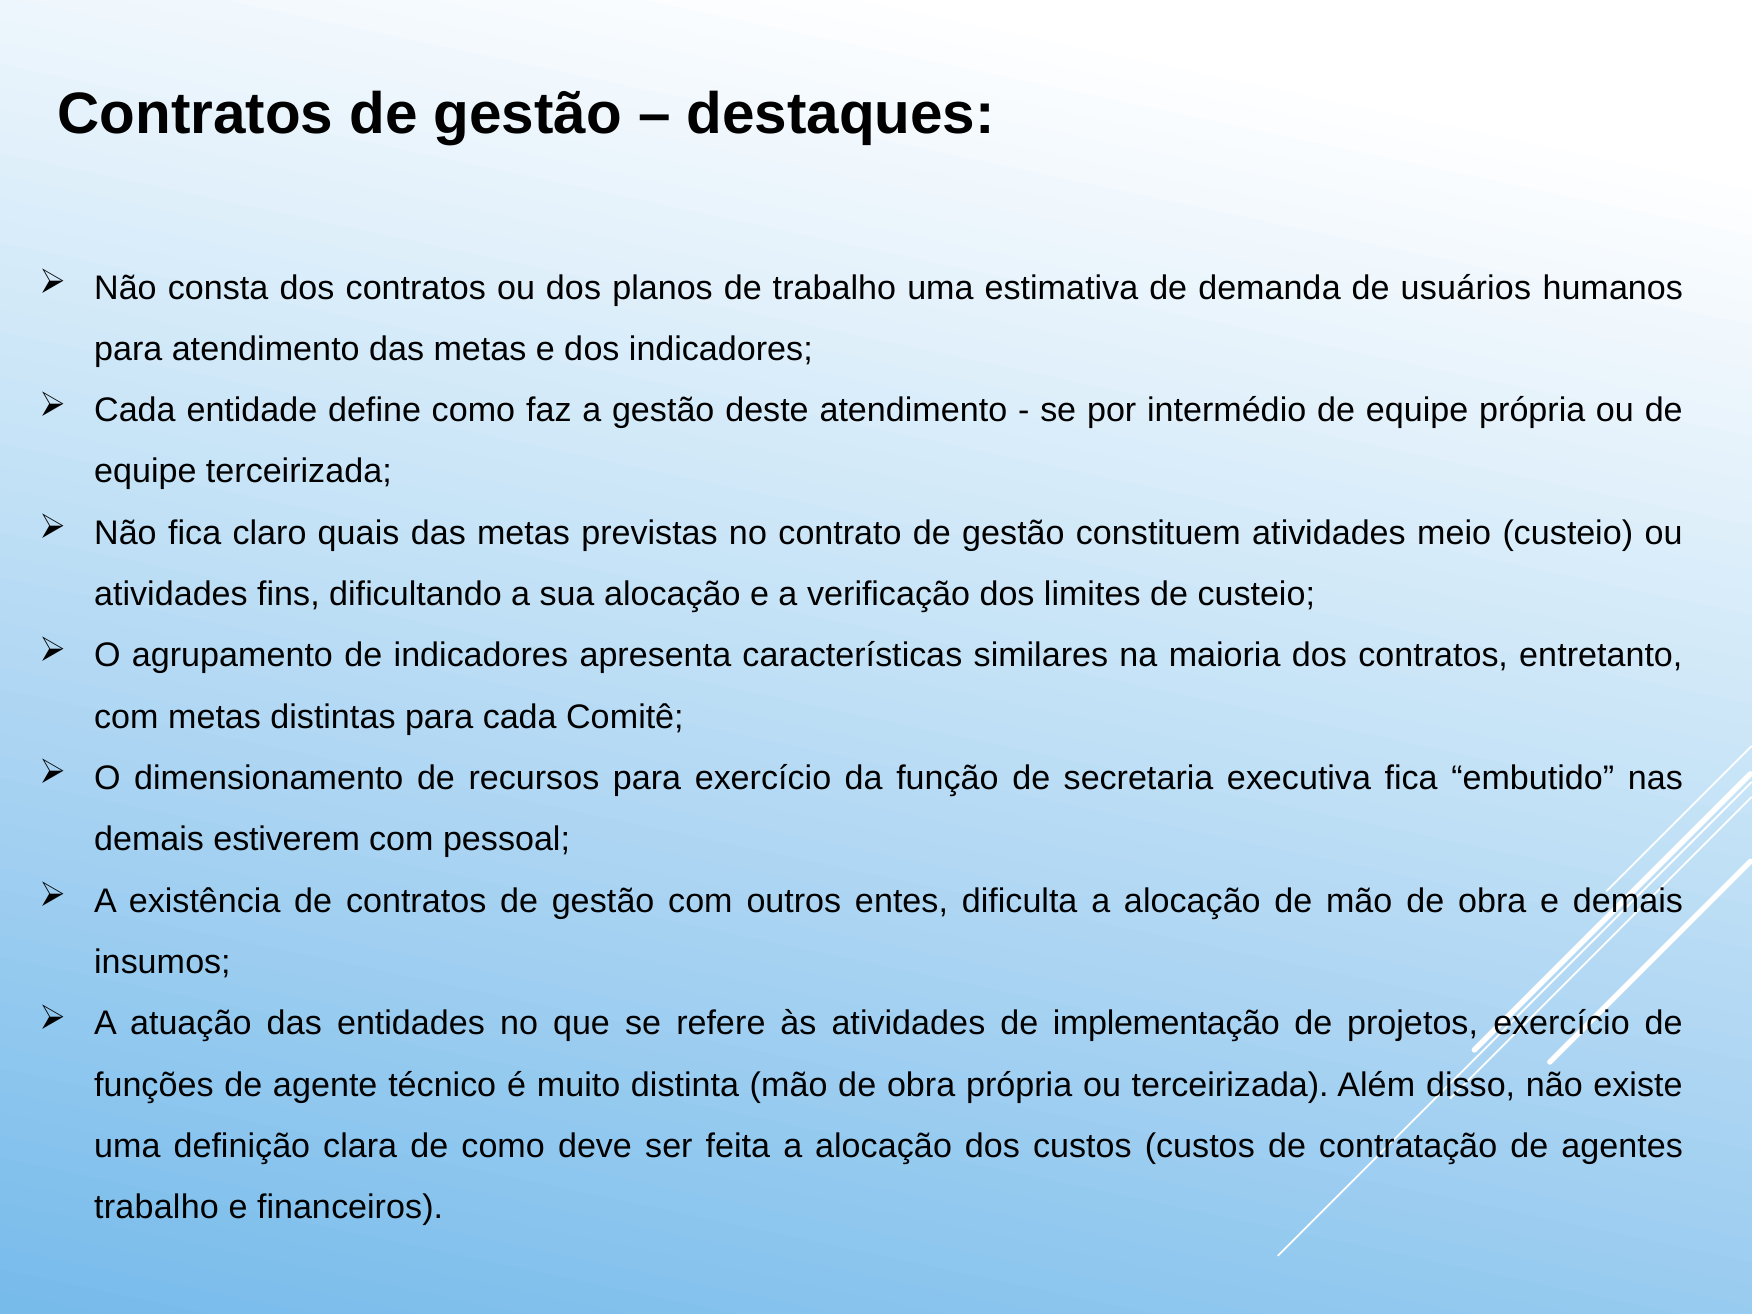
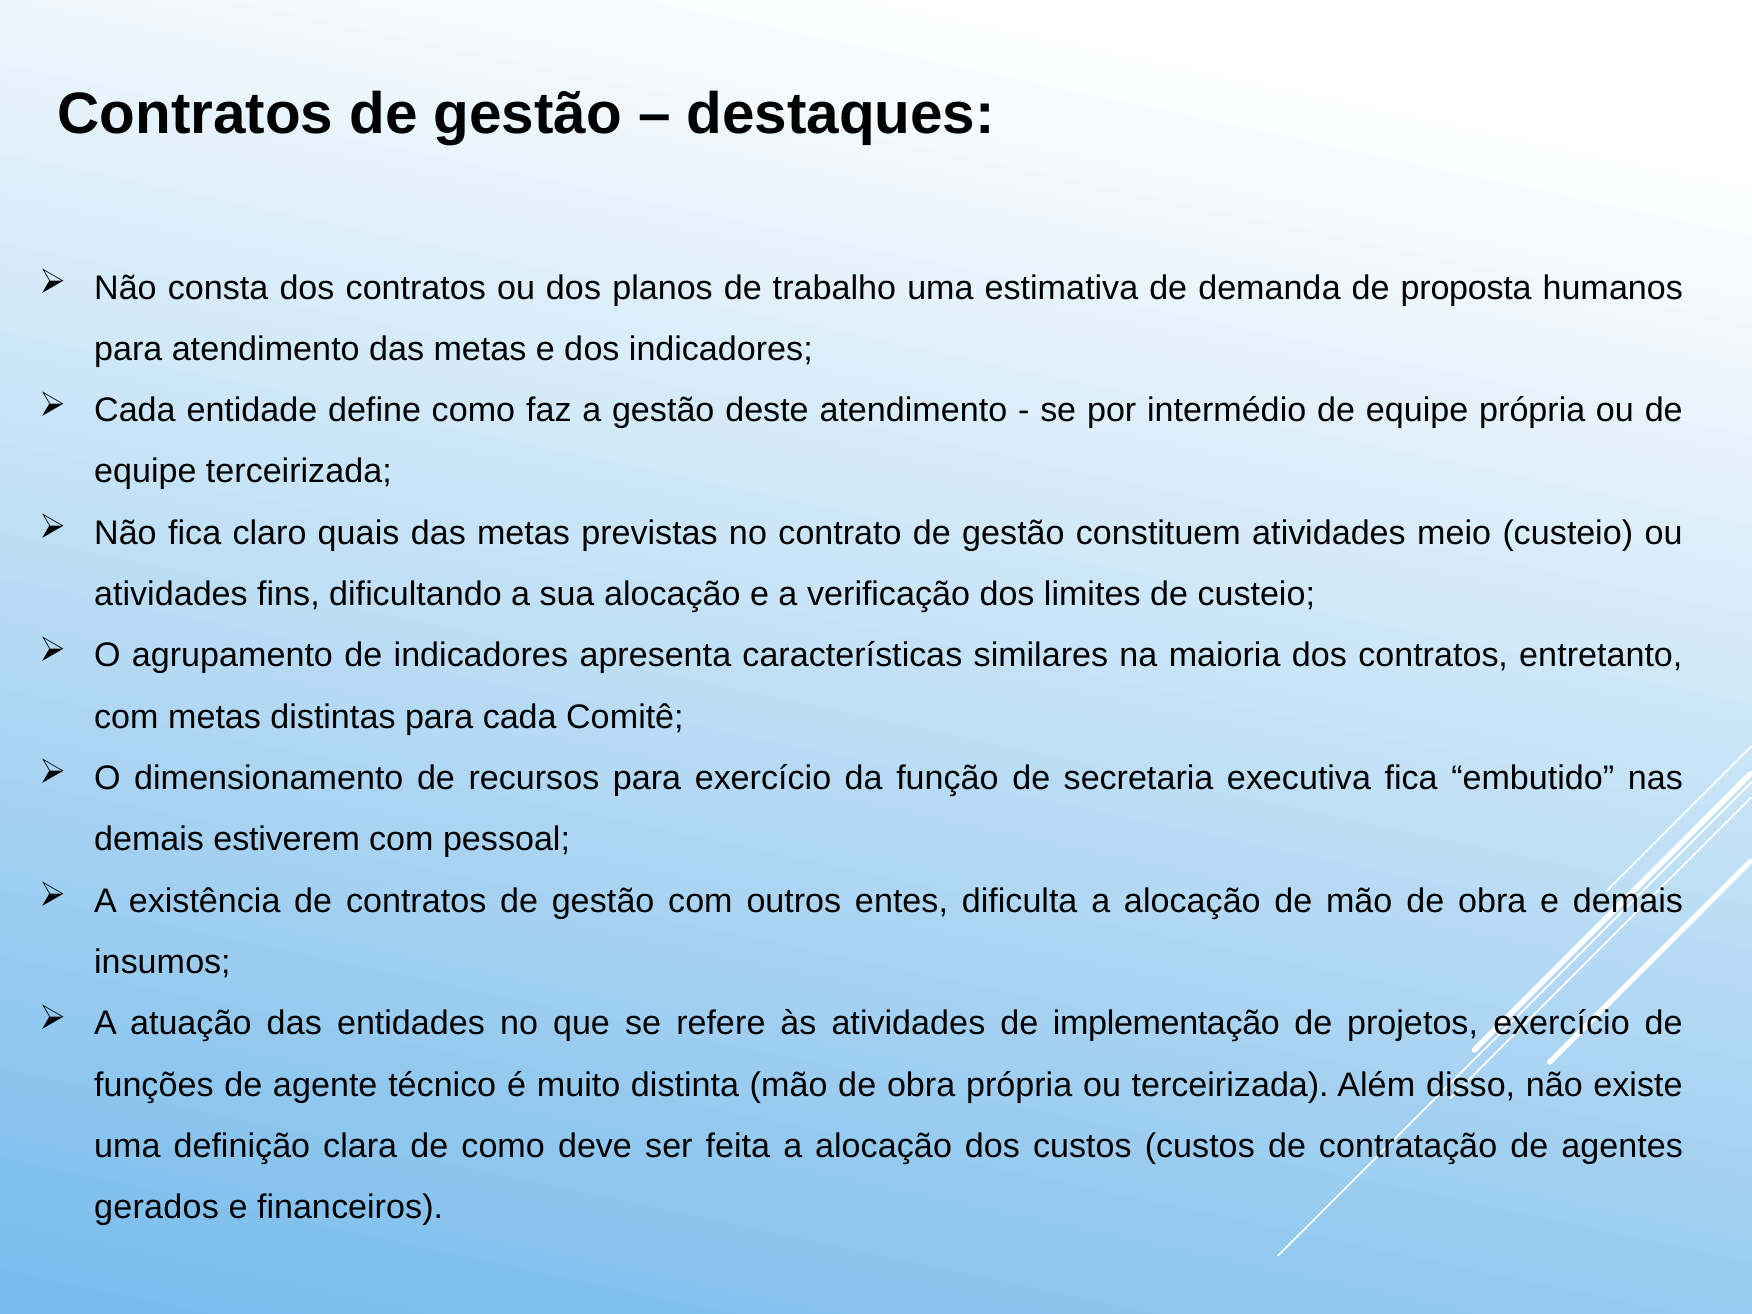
usuários: usuários -> proposta (1466, 288)
trabalho: trabalho -> gerados (157, 1208)
